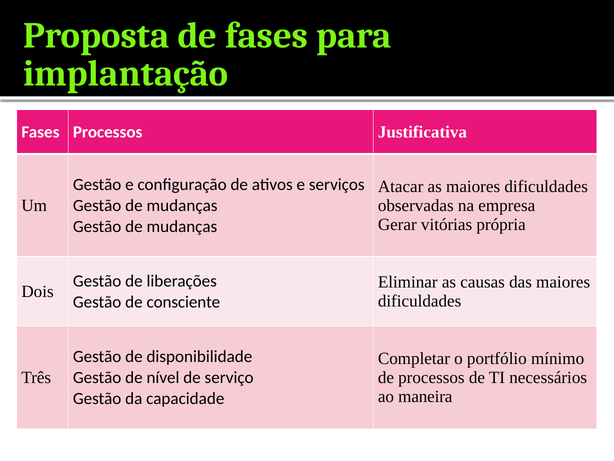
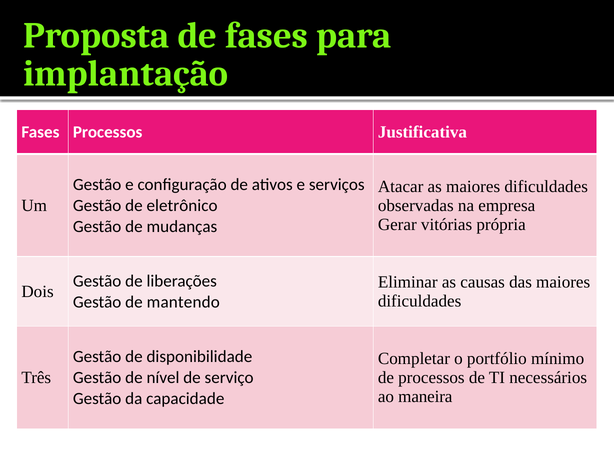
mudanças: mudanças -> eletrônico (182, 205)
consciente: consciente -> mantendo (183, 302)
